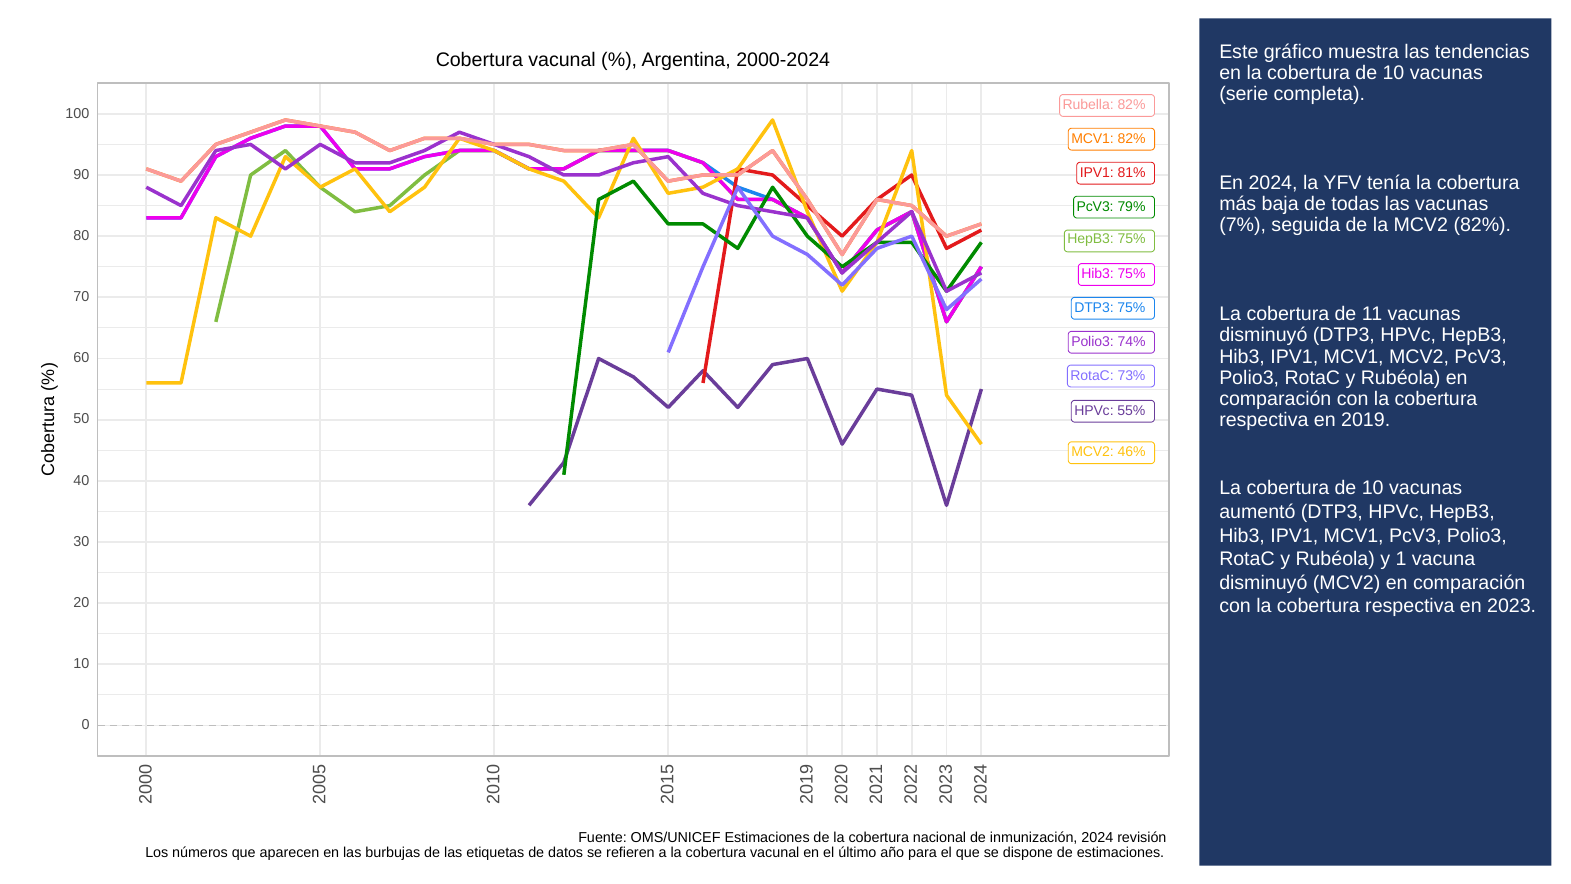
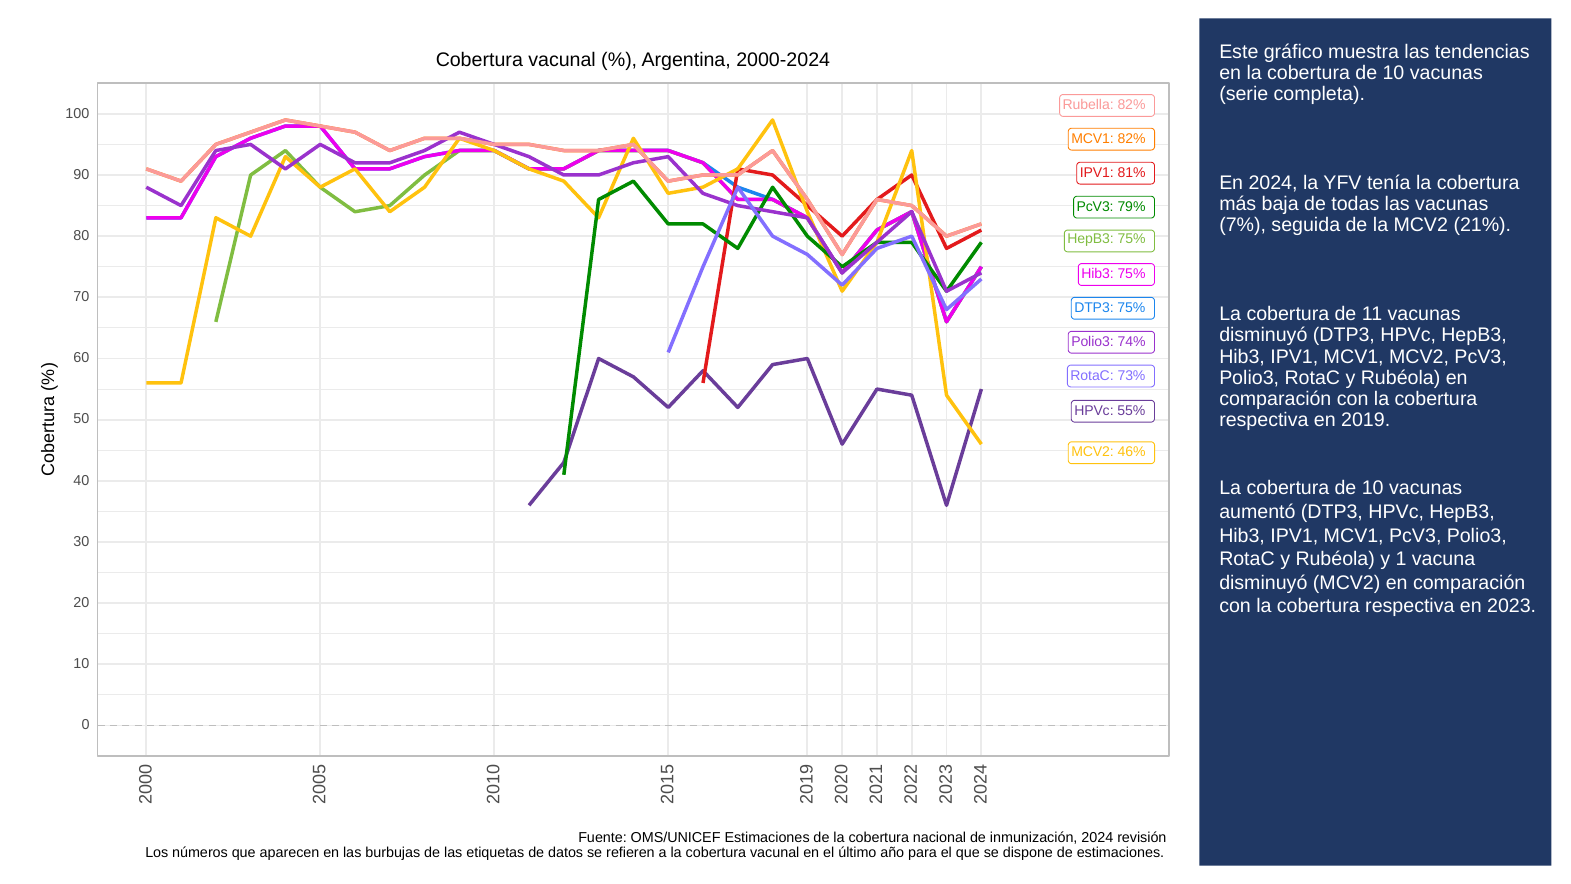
MCV2 82%: 82% -> 21% (1482, 225)
